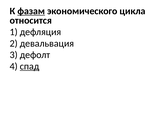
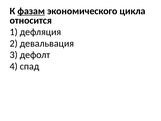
спад underline: present -> none (30, 66)
